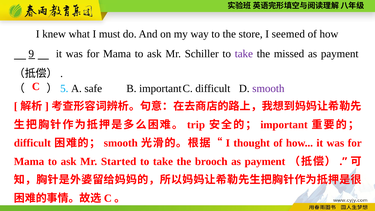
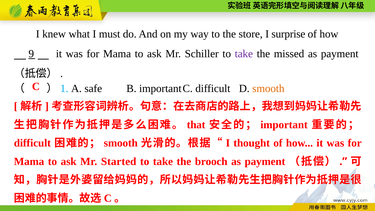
seemed: seemed -> surprise (288, 34)
5: 5 -> 1 (64, 89)
smooth colour: purple -> orange (268, 89)
trip: trip -> that (196, 125)
